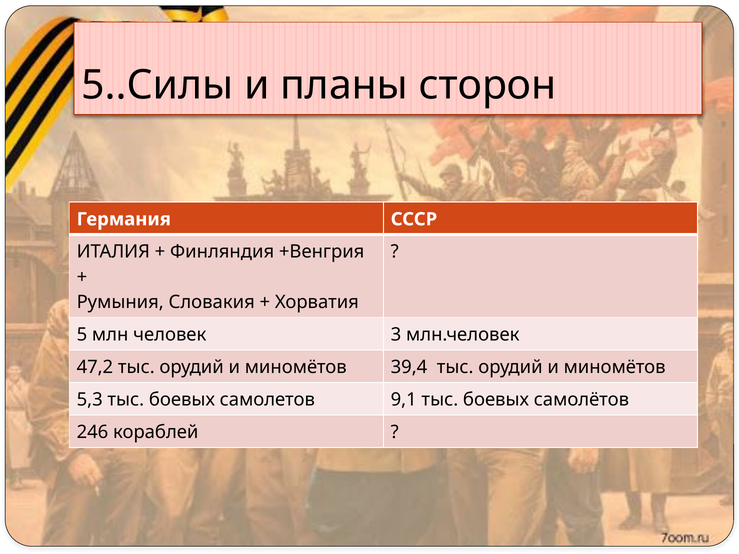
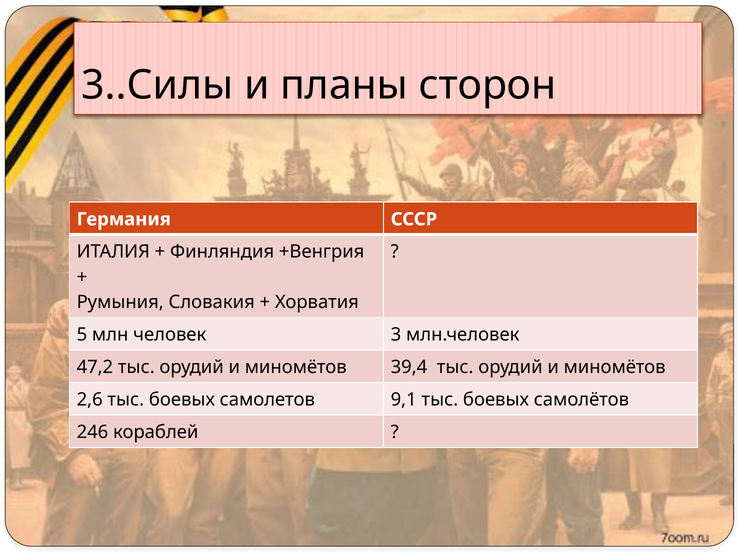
5..Силы: 5..Силы -> 3..Силы (157, 85)
5,3: 5,3 -> 2,6 (90, 400)
